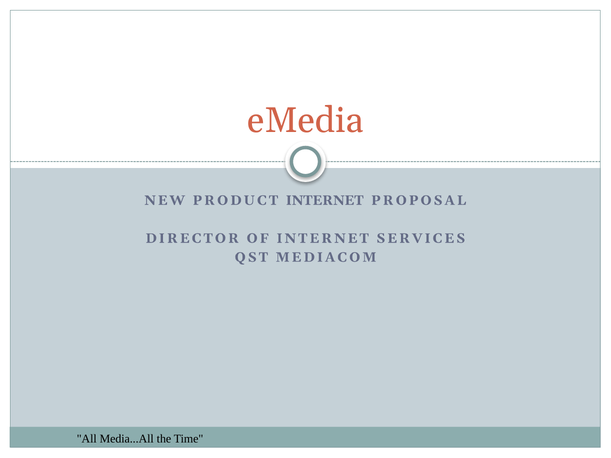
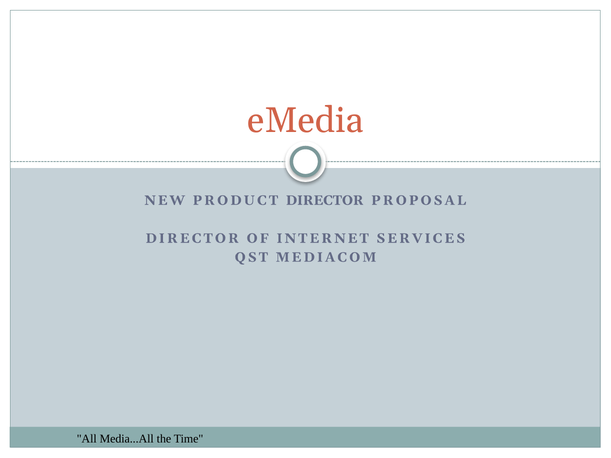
PRODUCT INTERNET: INTERNET -> DIRECTOR (325, 200)
